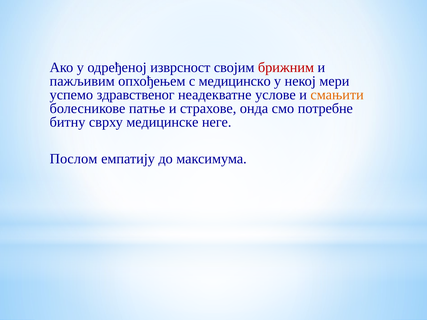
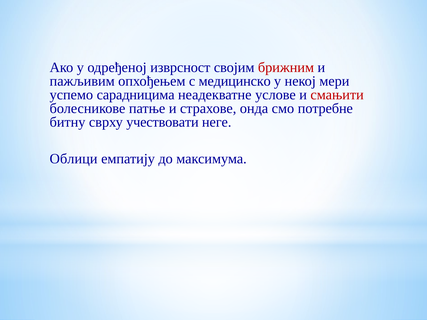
здравственог: здравственог -> сарадницима (136, 95)
смањити colour: orange -> red (337, 95)
медицинске: медицинске -> учествовати (162, 122)
Послом: Послом -> Облици (74, 159)
